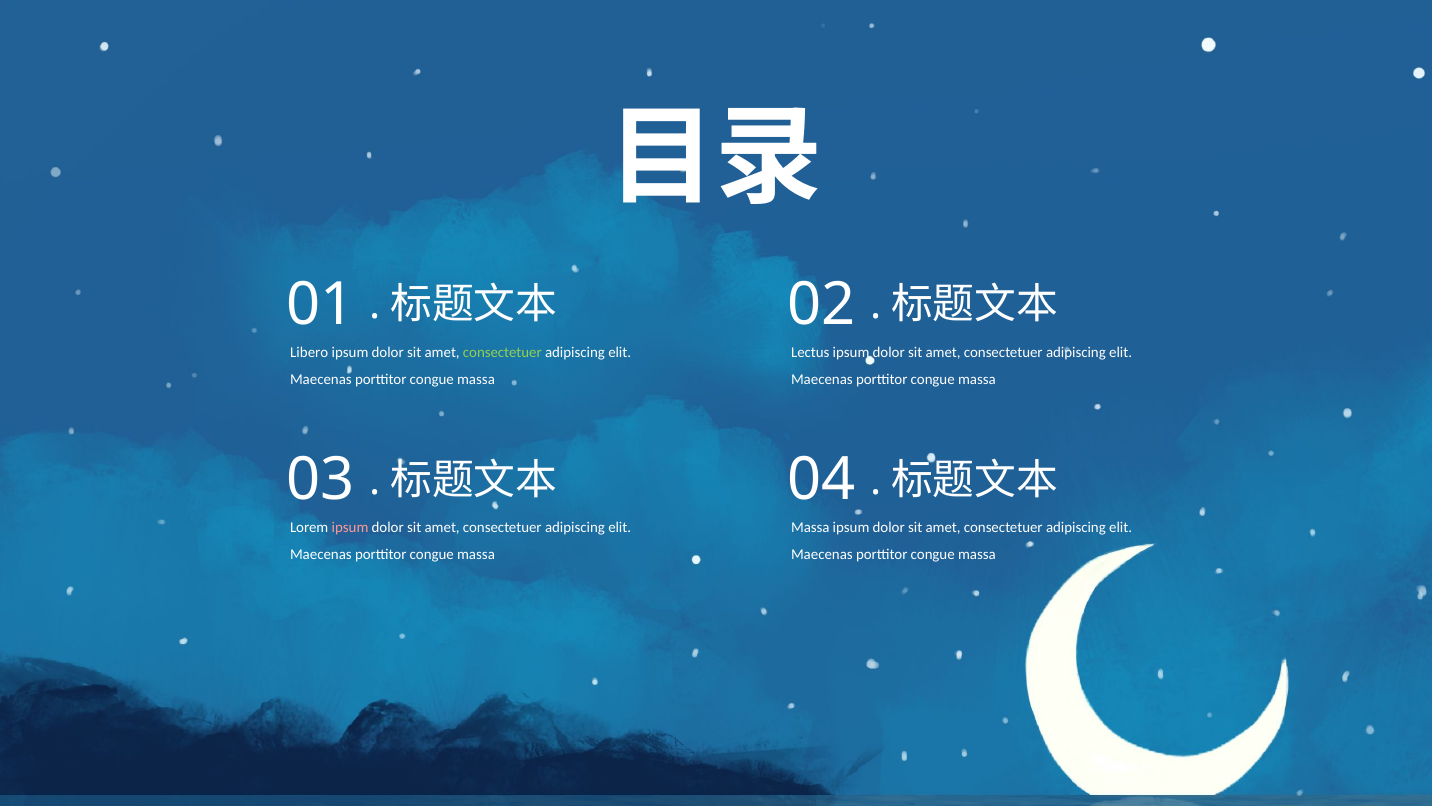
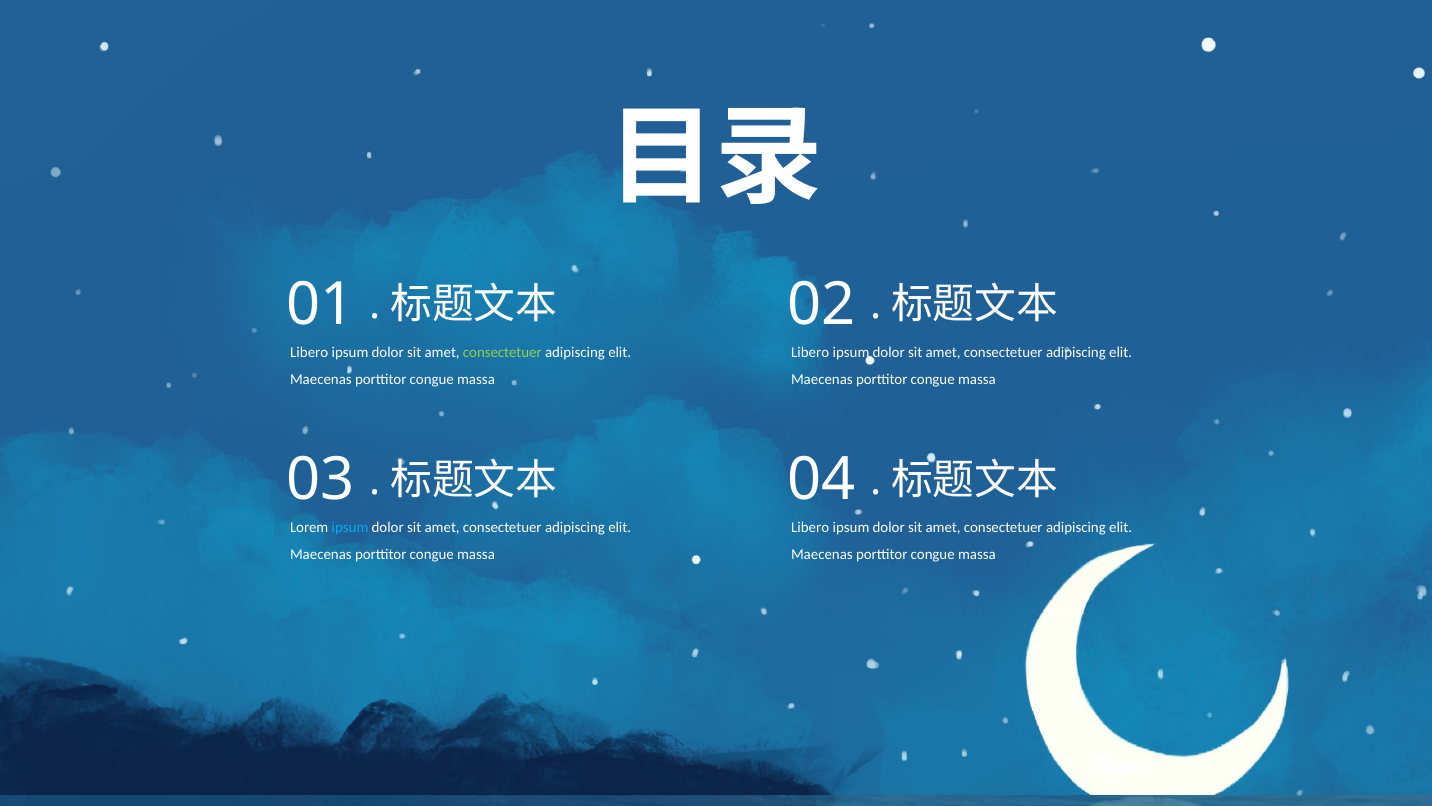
Lectus: Lectus -> Libero (810, 352)
ipsum colour: pink -> light blue (350, 528)
Massa: Massa -> Libero (810, 528)
